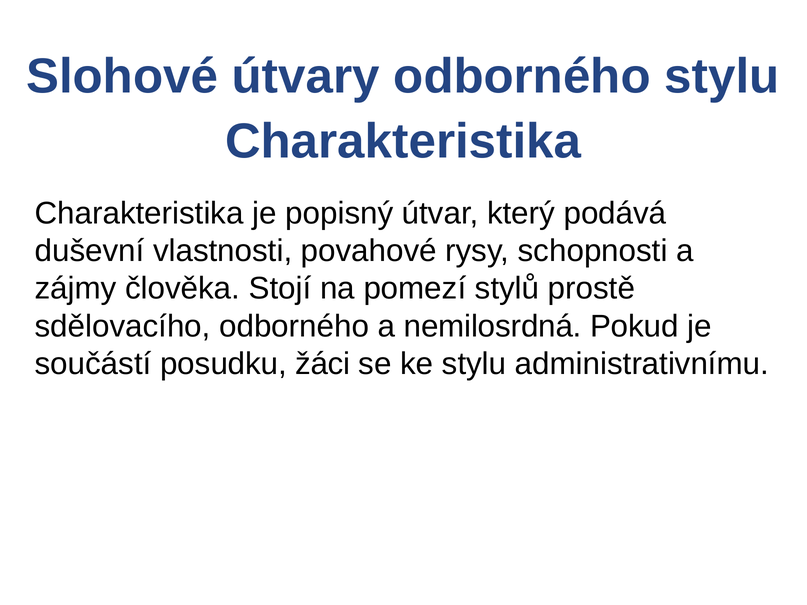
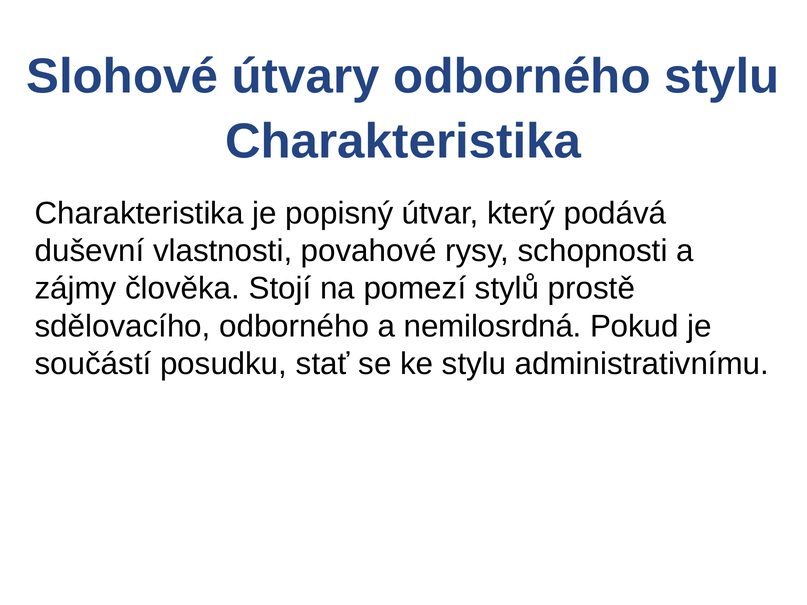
žáci: žáci -> stať (323, 364)
